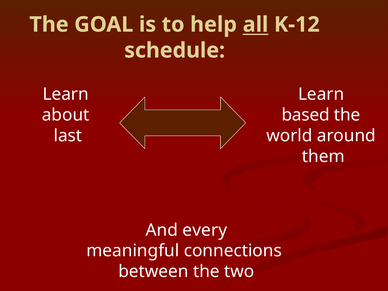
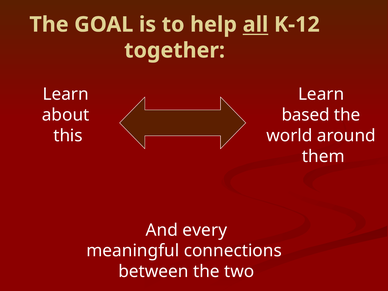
schedule: schedule -> together (175, 50)
last: last -> this (68, 136)
